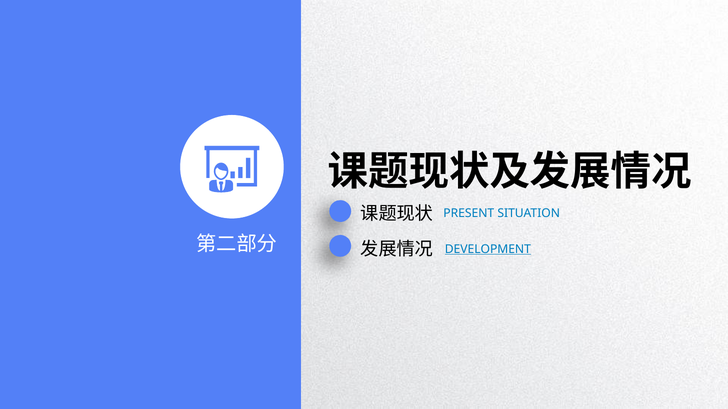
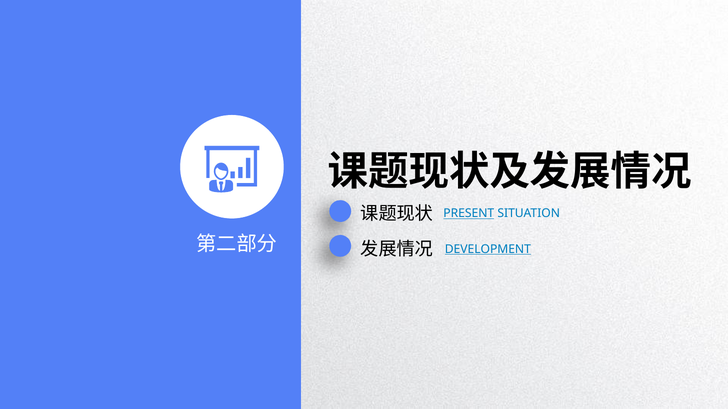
PRESENT underline: none -> present (469, 214)
